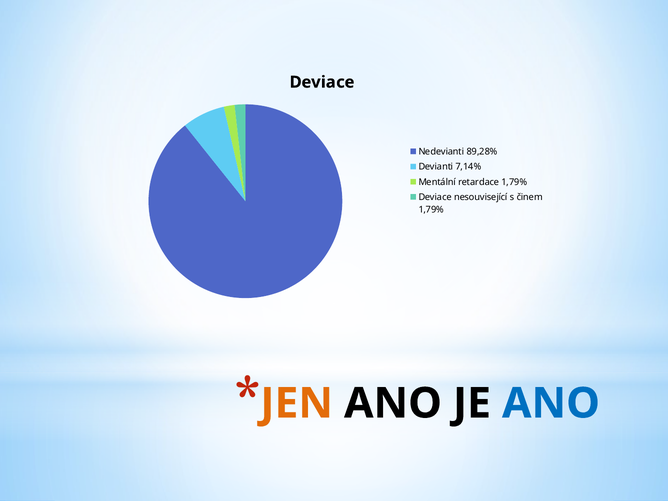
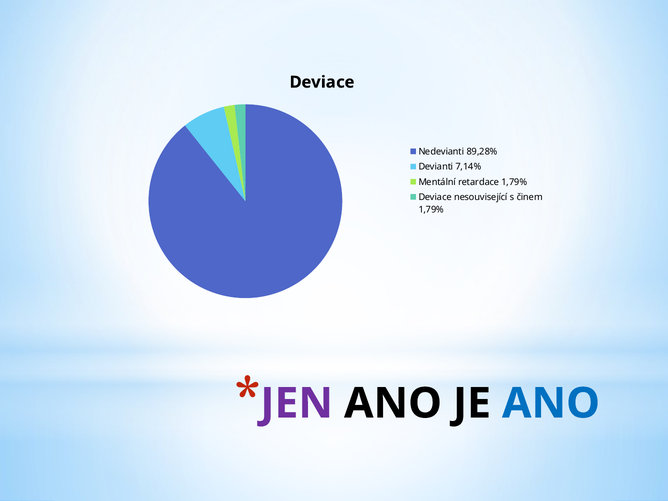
JEN colour: orange -> purple (297, 403)
